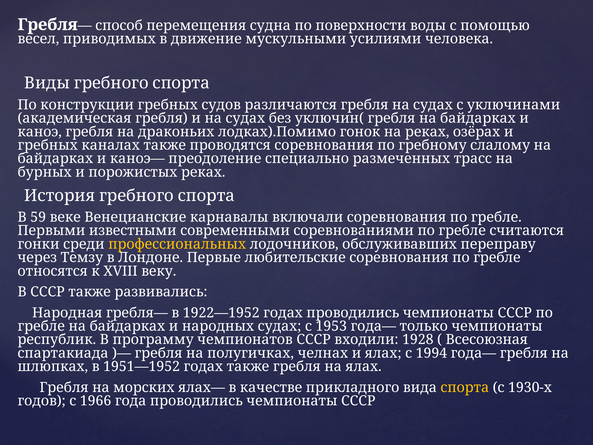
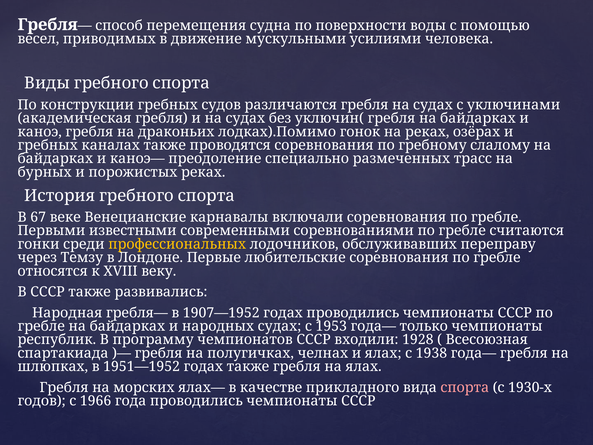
59: 59 -> 67 (38, 217)
1922—1952: 1922—1952 -> 1907—1952 (221, 313)
1994: 1994 -> 1938 (431, 353)
спорта colour: yellow -> pink (465, 387)
